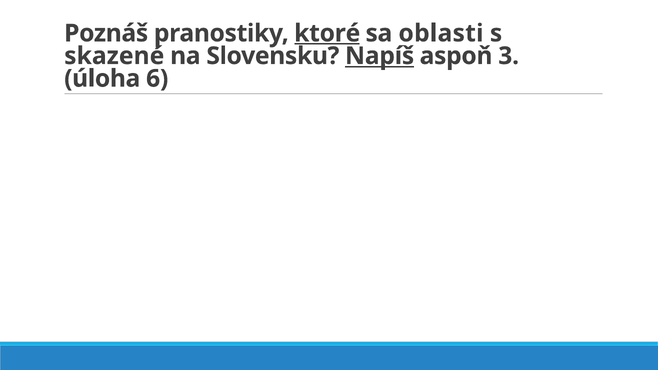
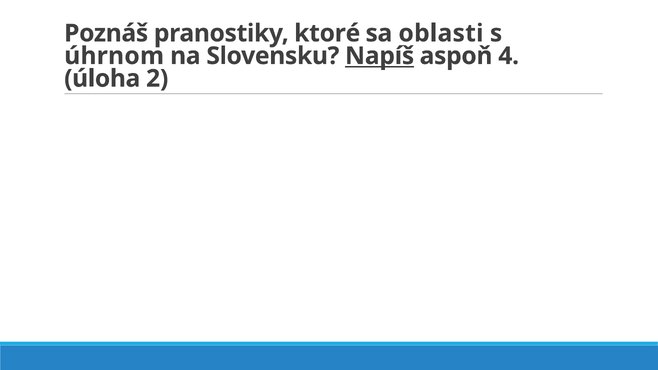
ktoré underline: present -> none (327, 33)
skazené: skazené -> úhrnom (114, 56)
3: 3 -> 4 (509, 56)
6: 6 -> 2 (157, 79)
